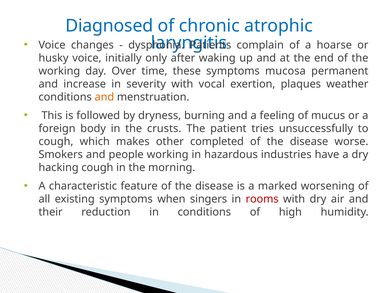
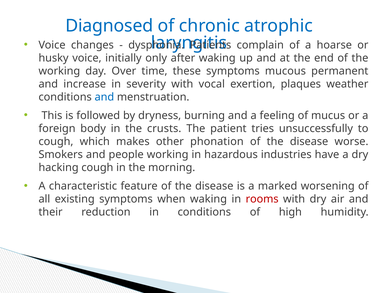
mucosa: mucosa -> mucous (285, 71)
and colour: orange -> blue (104, 97)
completed: completed -> phonation (217, 142)
when singers: singers -> waking (208, 199)
